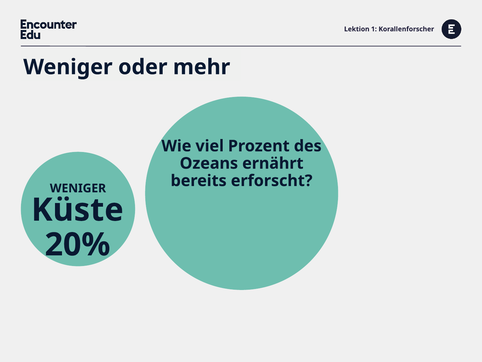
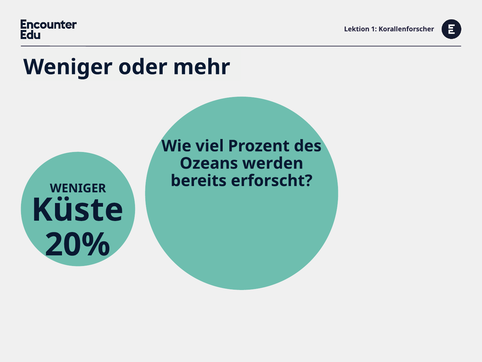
ernährt: ernährt -> werden (273, 163)
